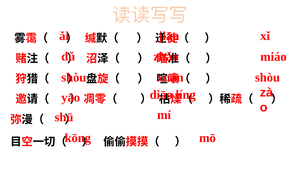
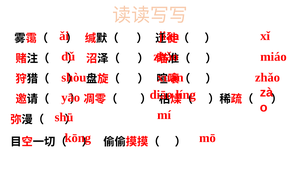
shòu: shòu -> zhǎo (267, 77)
